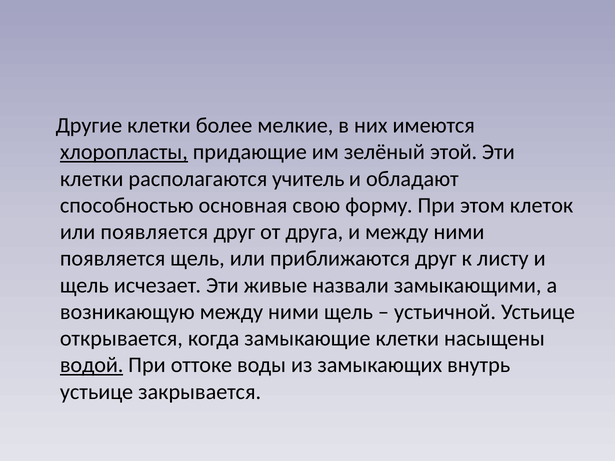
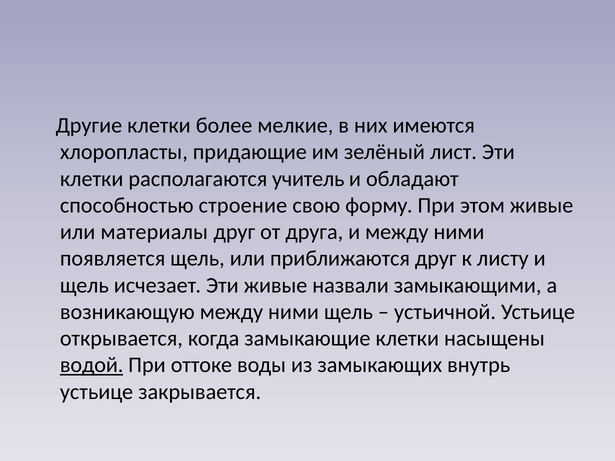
хлоропласты underline: present -> none (124, 152)
этой: этой -> лист (454, 152)
основная: основная -> строение (243, 205)
этом клеток: клеток -> живые (542, 205)
или появляется: появляется -> материалы (154, 232)
